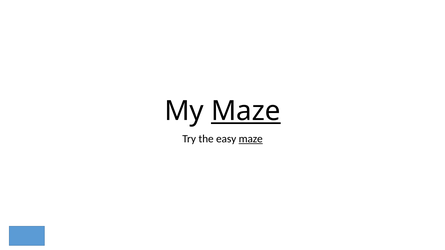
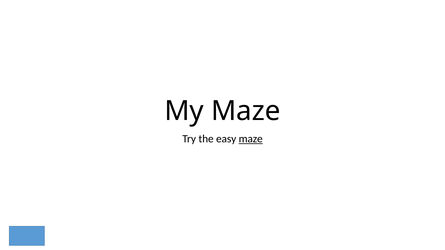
Maze underline: present -> none (246, 111)
